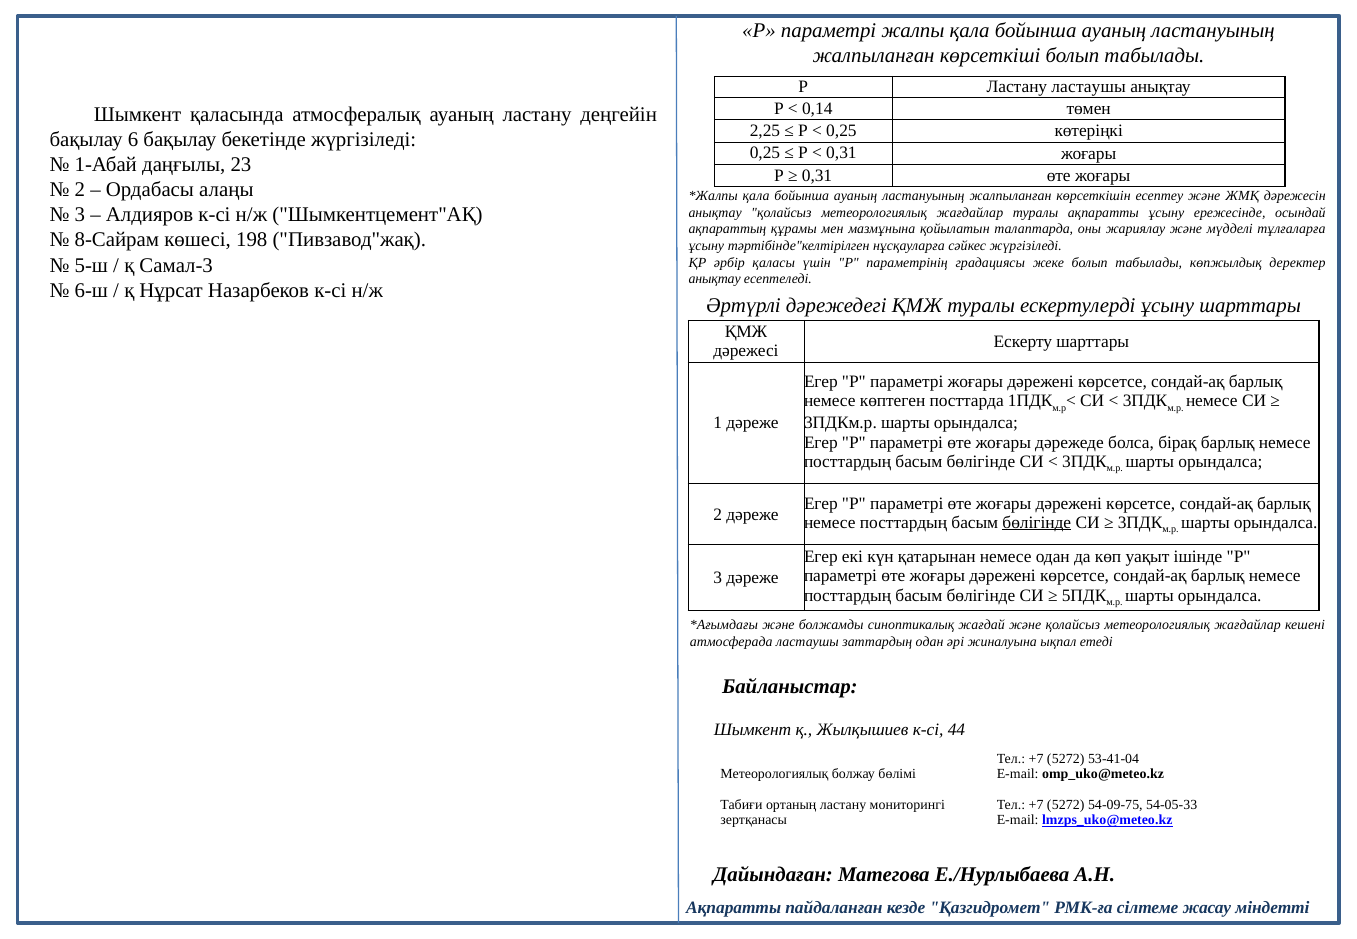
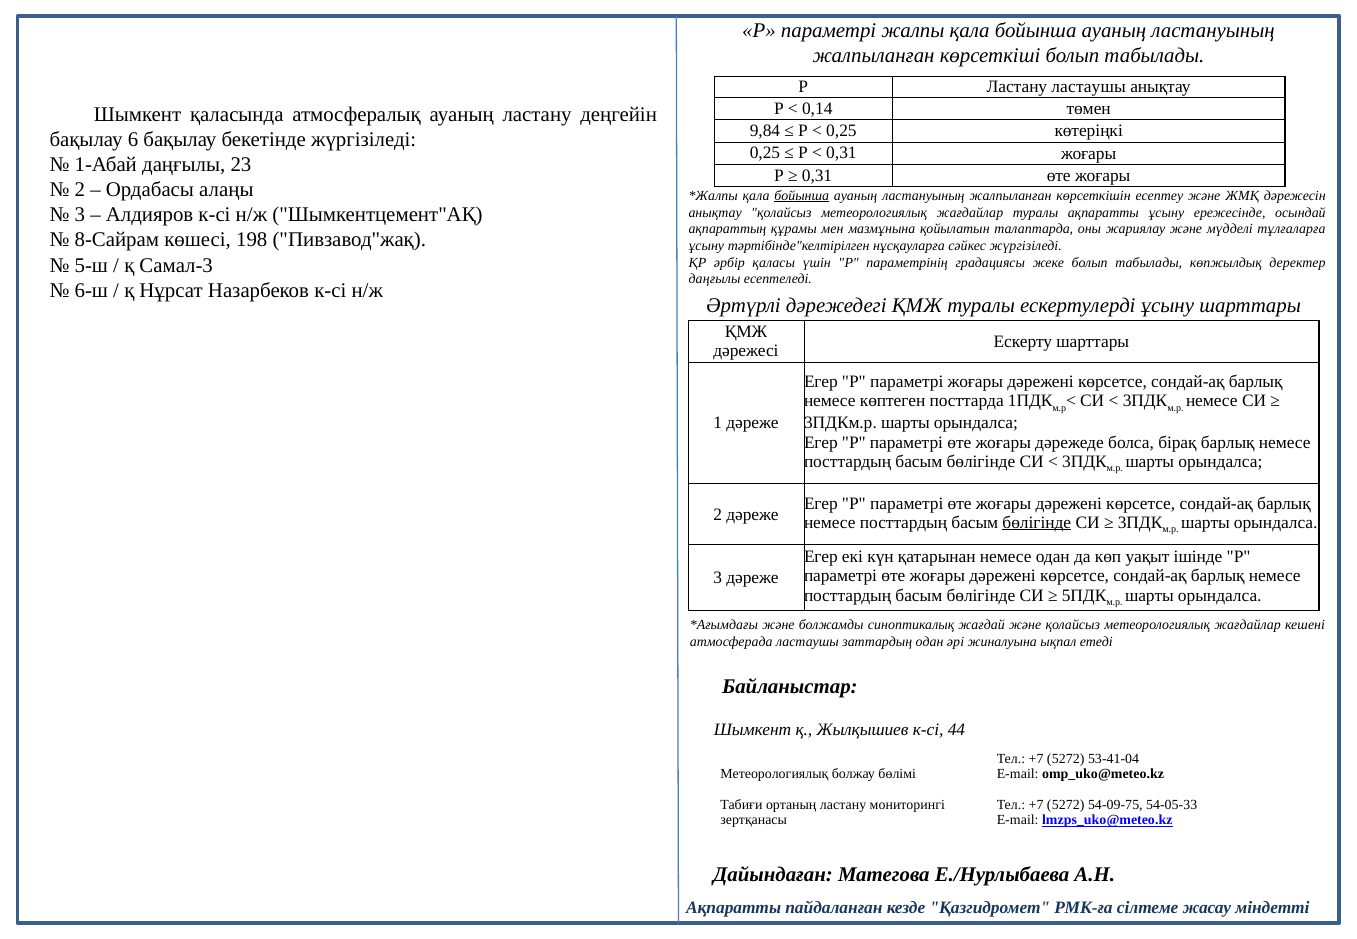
2,25: 2,25 -> 9,84 (765, 131)
бойынша underline: none -> present (802, 196)
анықтау: анықтау -> даңғылы (715, 279)
